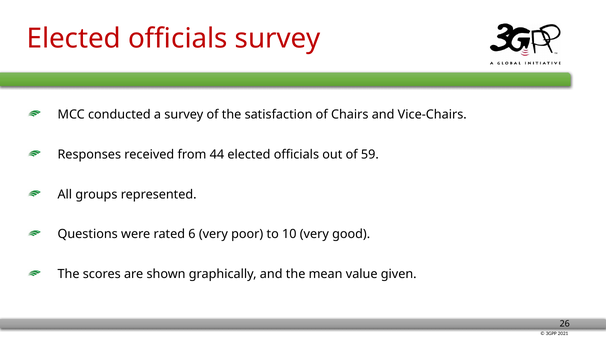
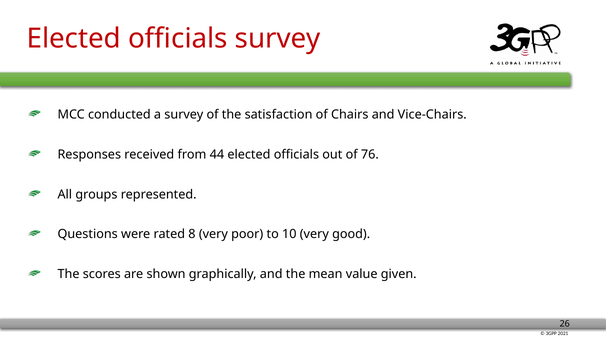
59: 59 -> 76 (370, 154)
6: 6 -> 8 (192, 234)
